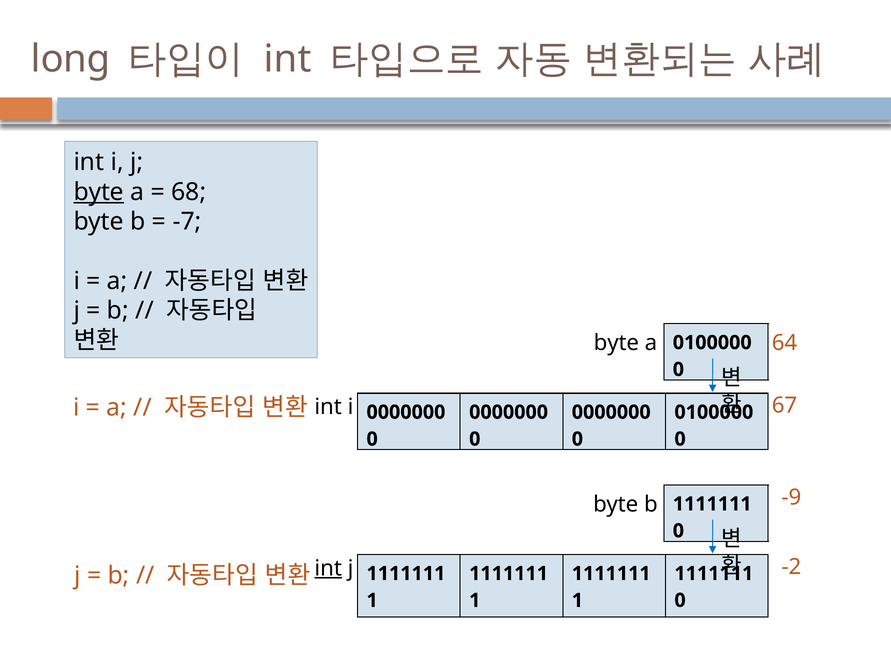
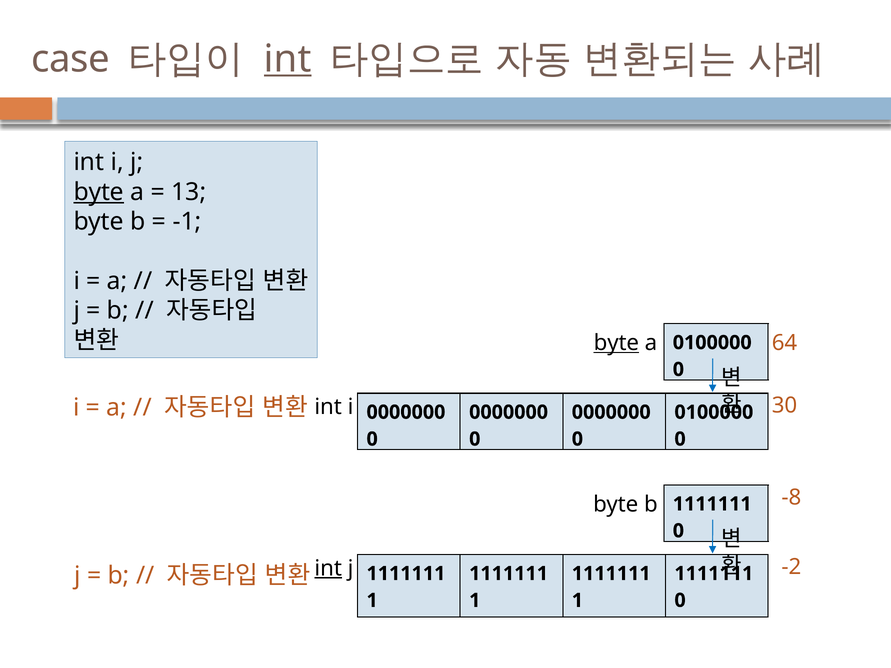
long: long -> case (71, 59)
int underline: none -> present (288, 59)
68: 68 -> 13 (189, 192)
-7: -7 -> -1 (187, 222)
byte underline: none -> present (616, 343)
67: 67 -> 30 (784, 406)
-9: -9 -> -8 (791, 497)
